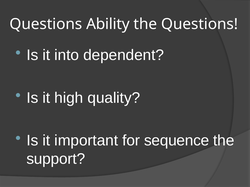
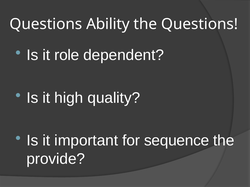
into: into -> role (67, 55)
support: support -> provide (56, 159)
